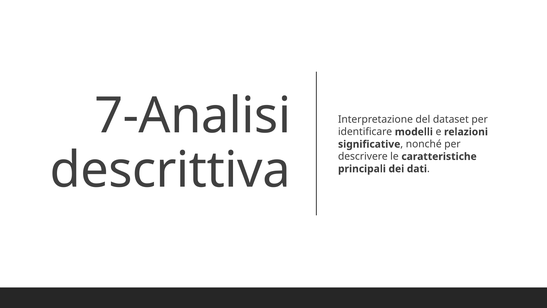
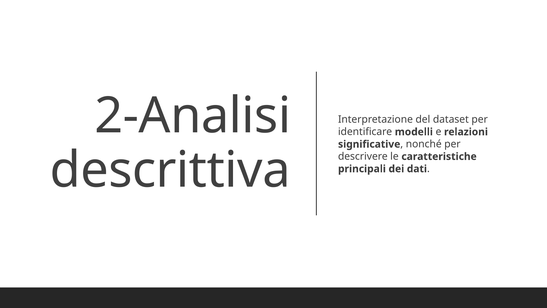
7-Analisi: 7-Analisi -> 2-Analisi (193, 116)
